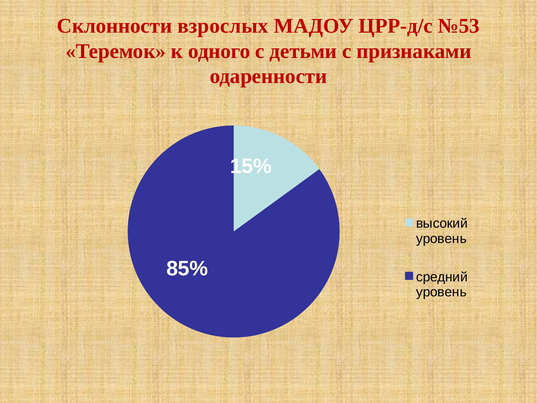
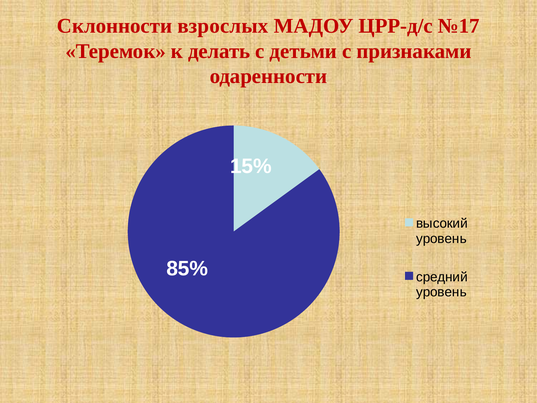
№53: №53 -> №17 (459, 26)
одного: одного -> делать (219, 51)
